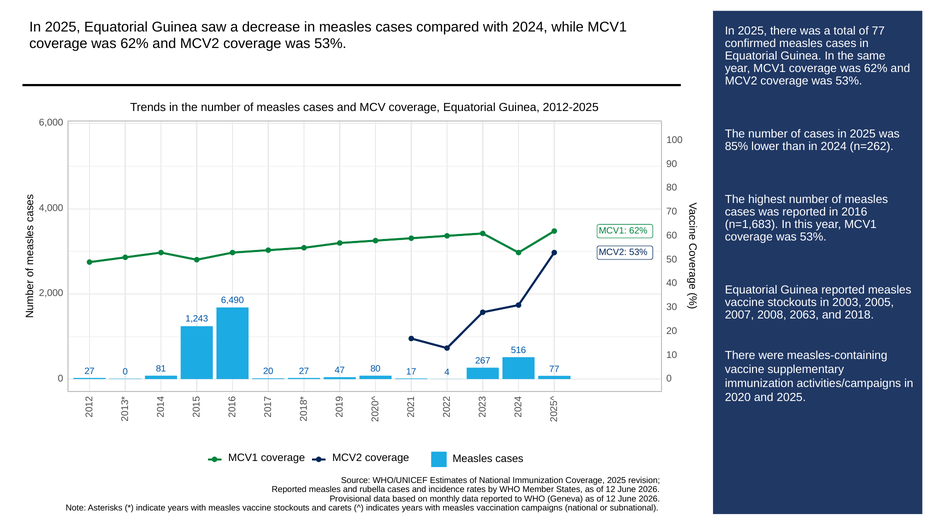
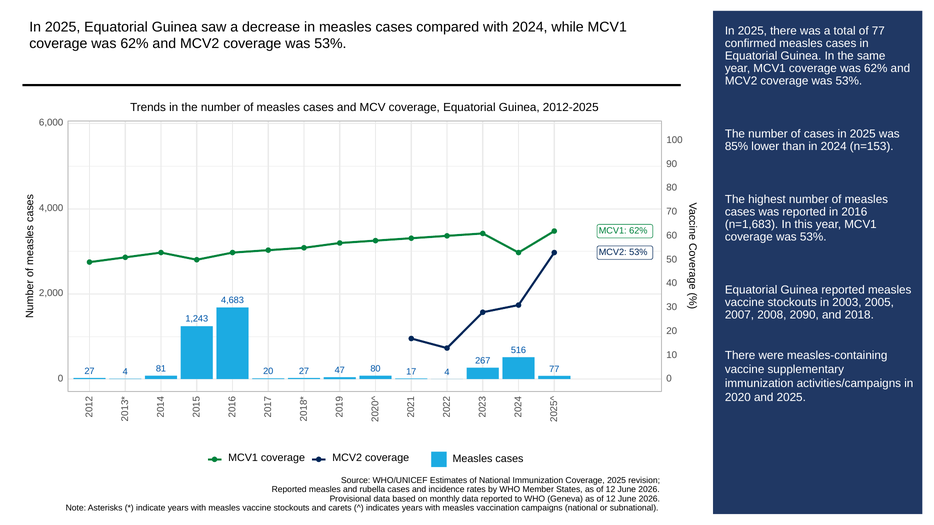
n=262: n=262 -> n=153 (872, 147)
6,490: 6,490 -> 4,683 (233, 300)
2063: 2063 -> 2090 (804, 315)
27 0: 0 -> 4 (125, 372)
